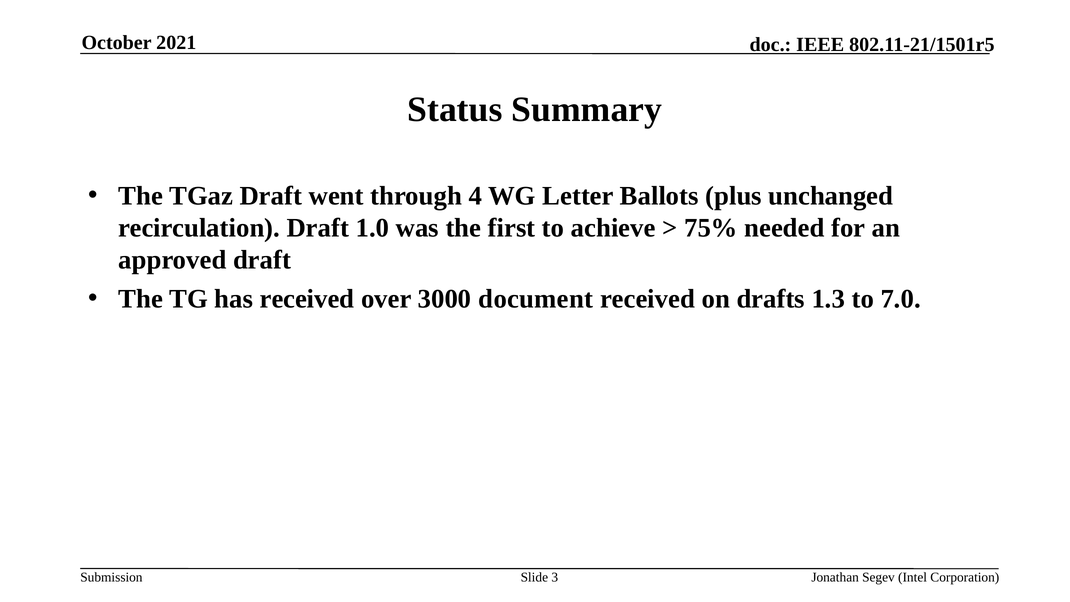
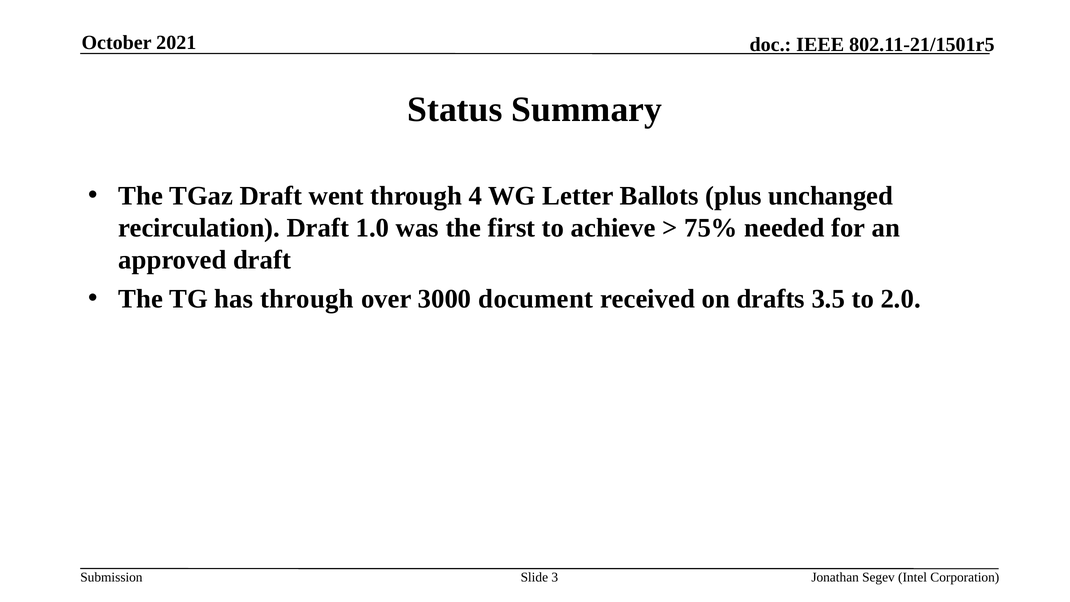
has received: received -> through (307, 299)
1.3: 1.3 -> 3.5 (828, 299)
7.0: 7.0 -> 2.0 (901, 299)
